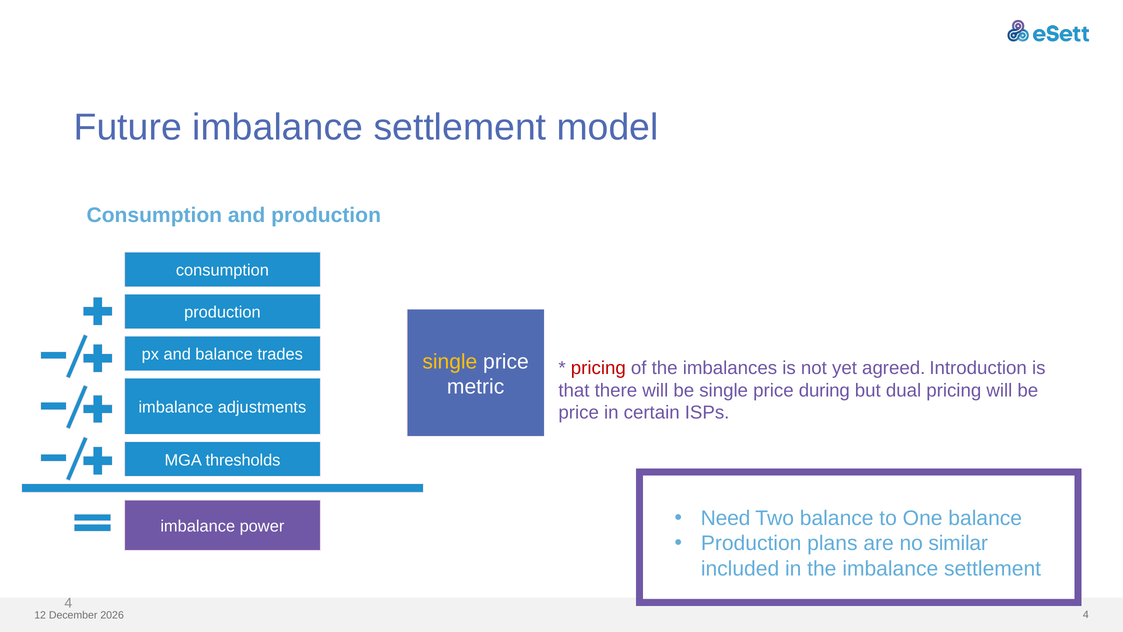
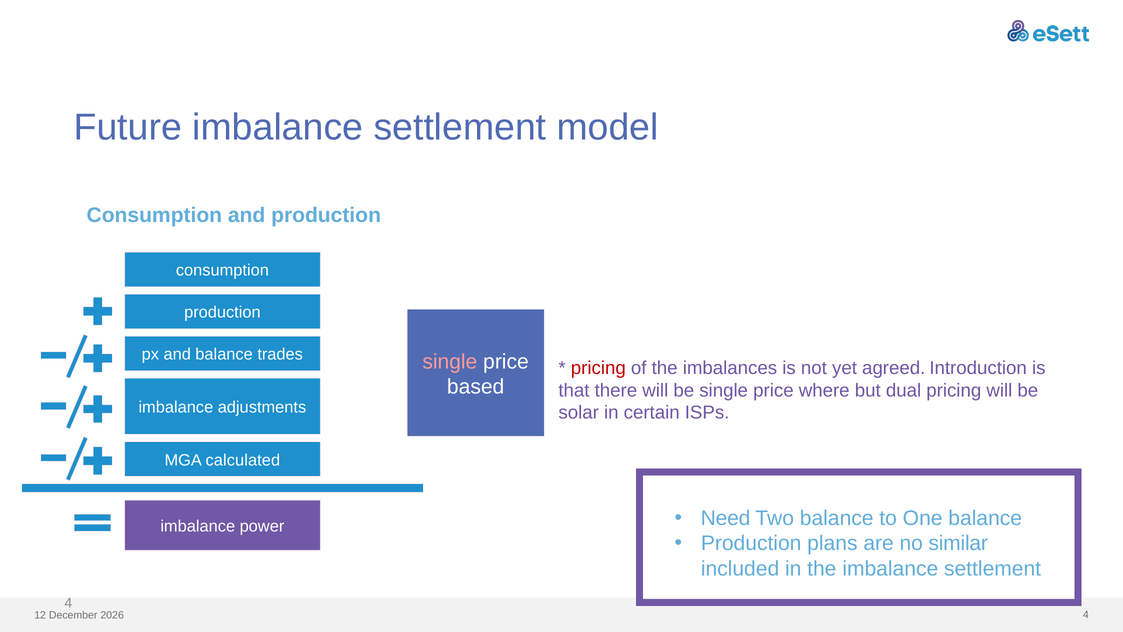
single colour: yellow -> pink (450, 361)
metric: metric -> based (476, 387)
during: during -> where (824, 390)
price: price -> solar (579, 413)
thresholds: thresholds -> calculated (243, 460)
